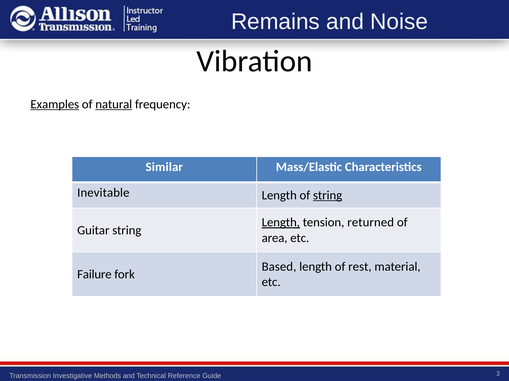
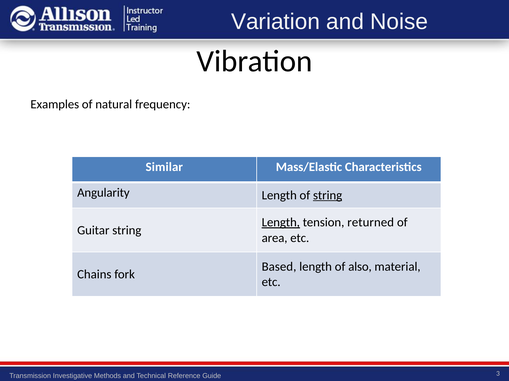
Remains: Remains -> Variation (275, 22)
Examples underline: present -> none (55, 104)
natural underline: present -> none (114, 104)
Inevitable: Inevitable -> Angularity (103, 193)
rest: rest -> also (360, 267)
Failure: Failure -> Chains (94, 275)
